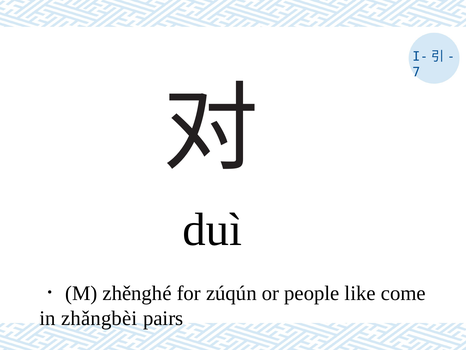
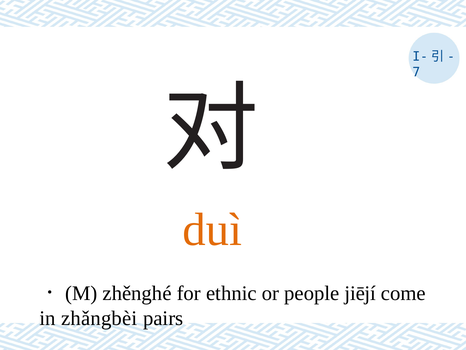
duì colour: black -> orange (212, 229)
zúqún: zúqún -> ethnic (231, 293)
like: like -> jiējí (360, 293)
